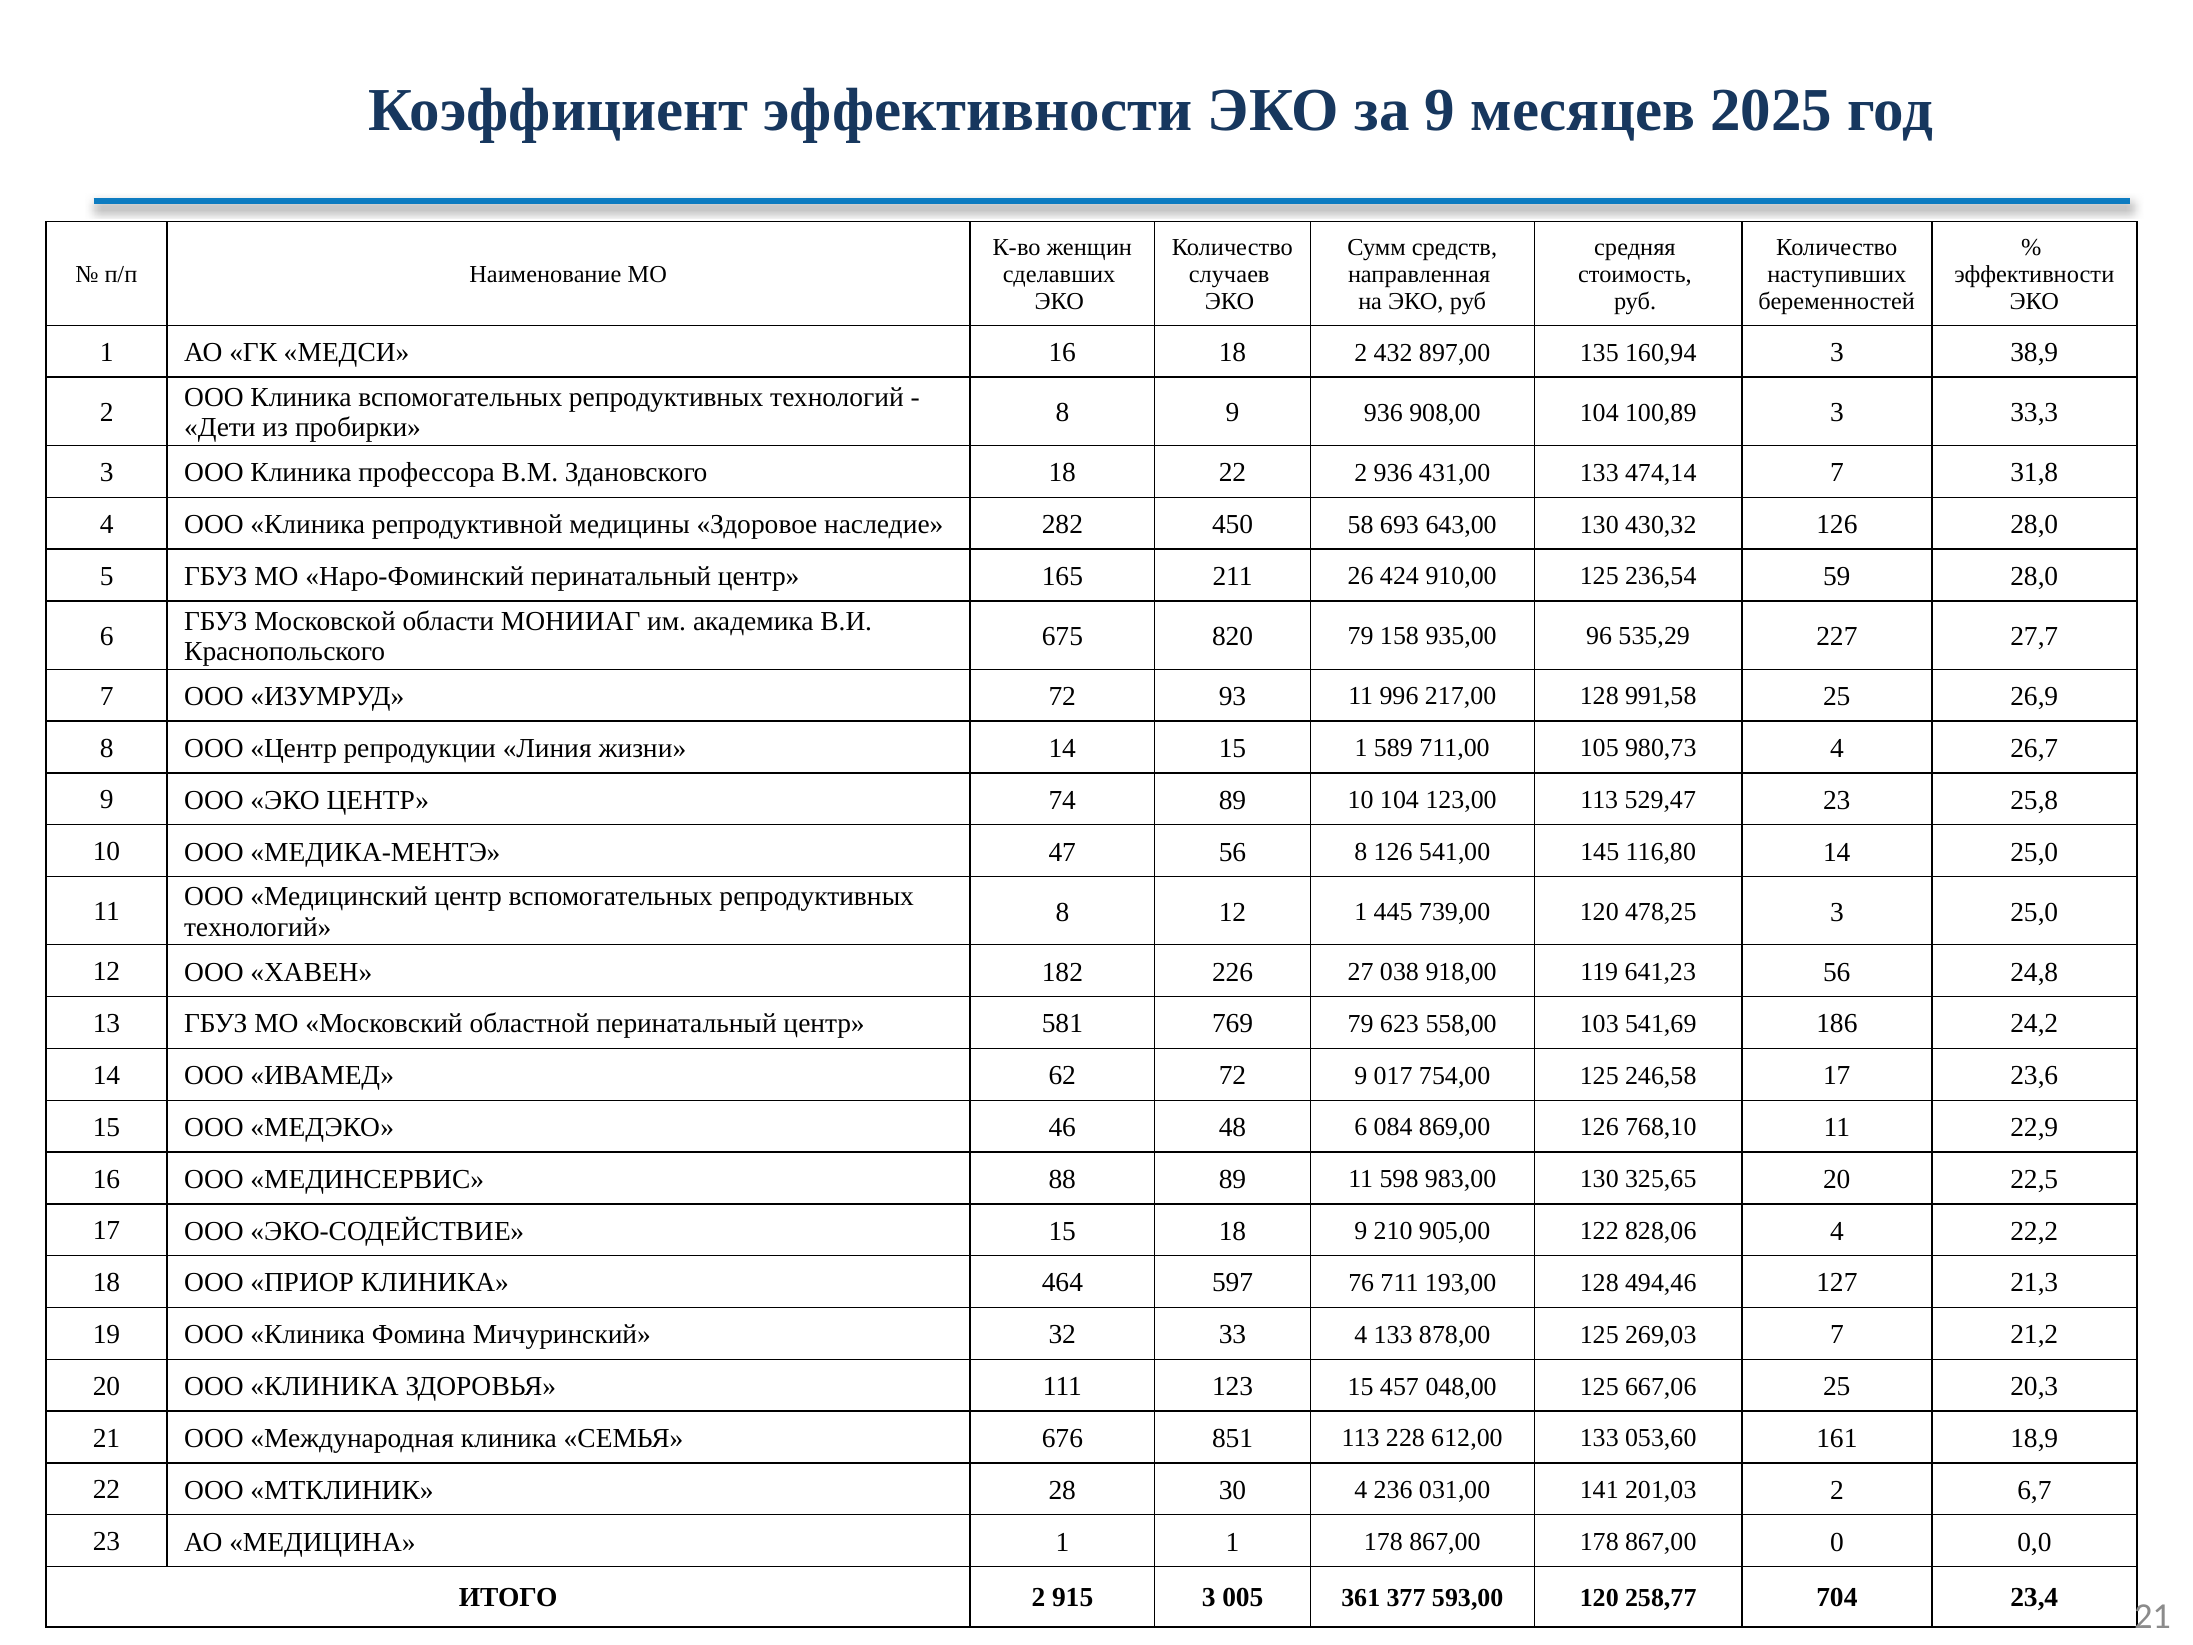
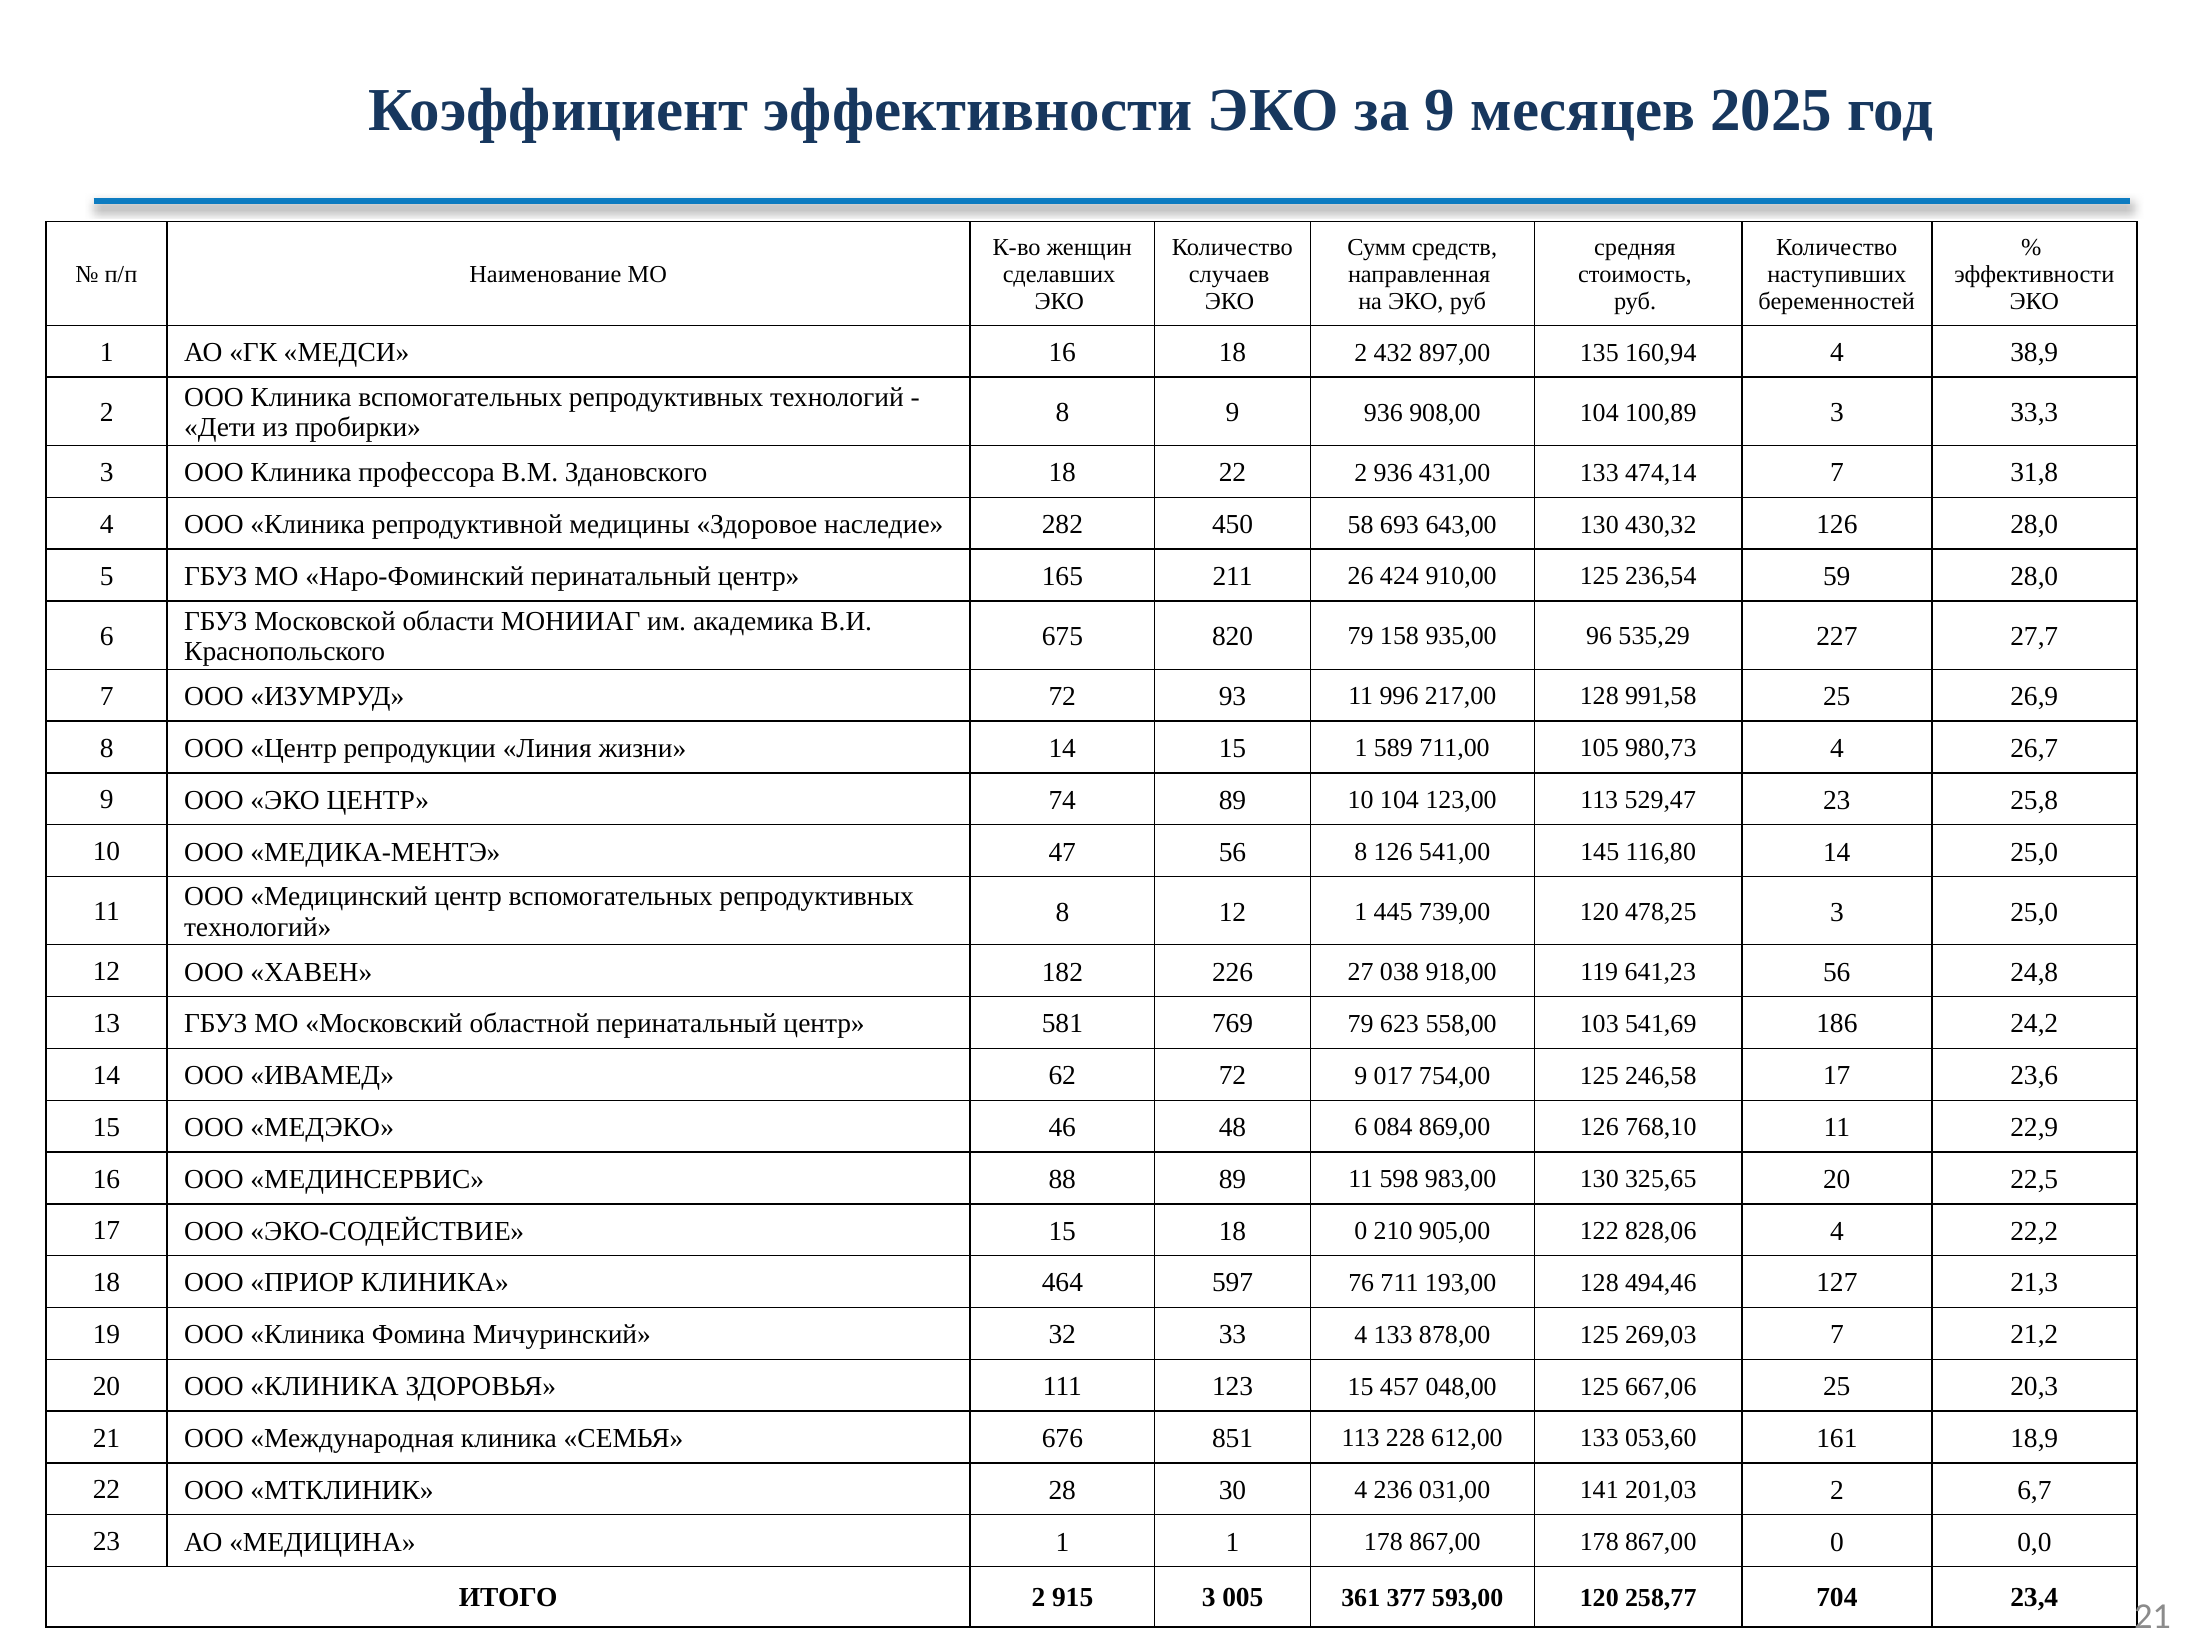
160,94 3: 3 -> 4 (1837, 353)
18 9: 9 -> 0 (1361, 1231)
